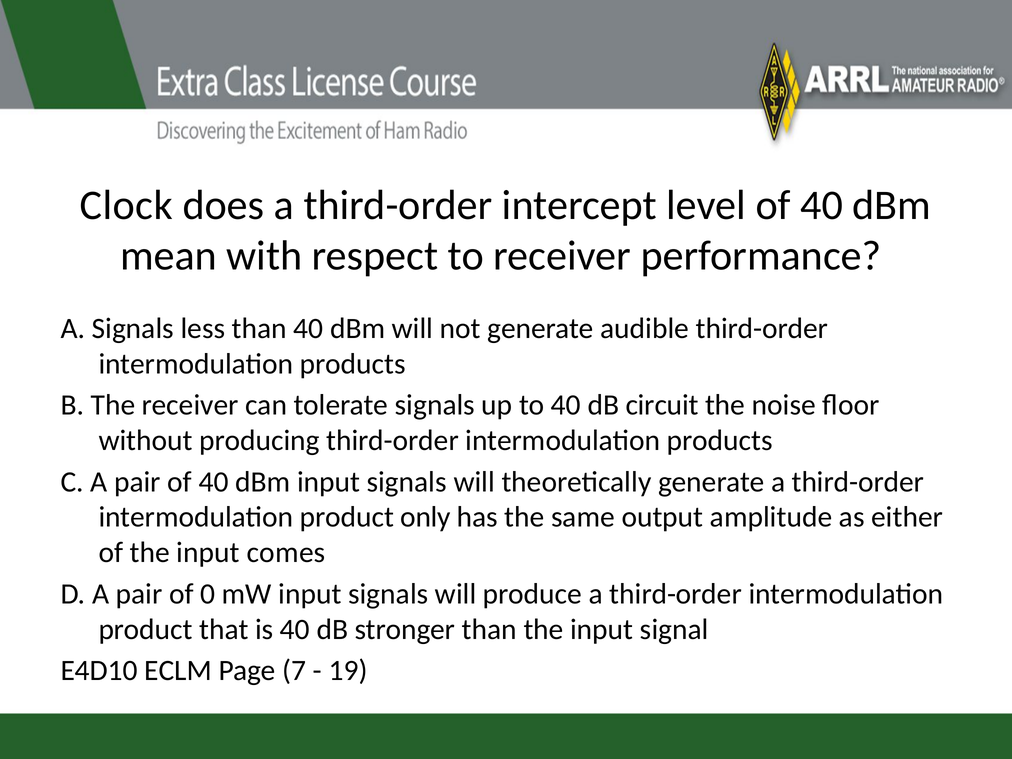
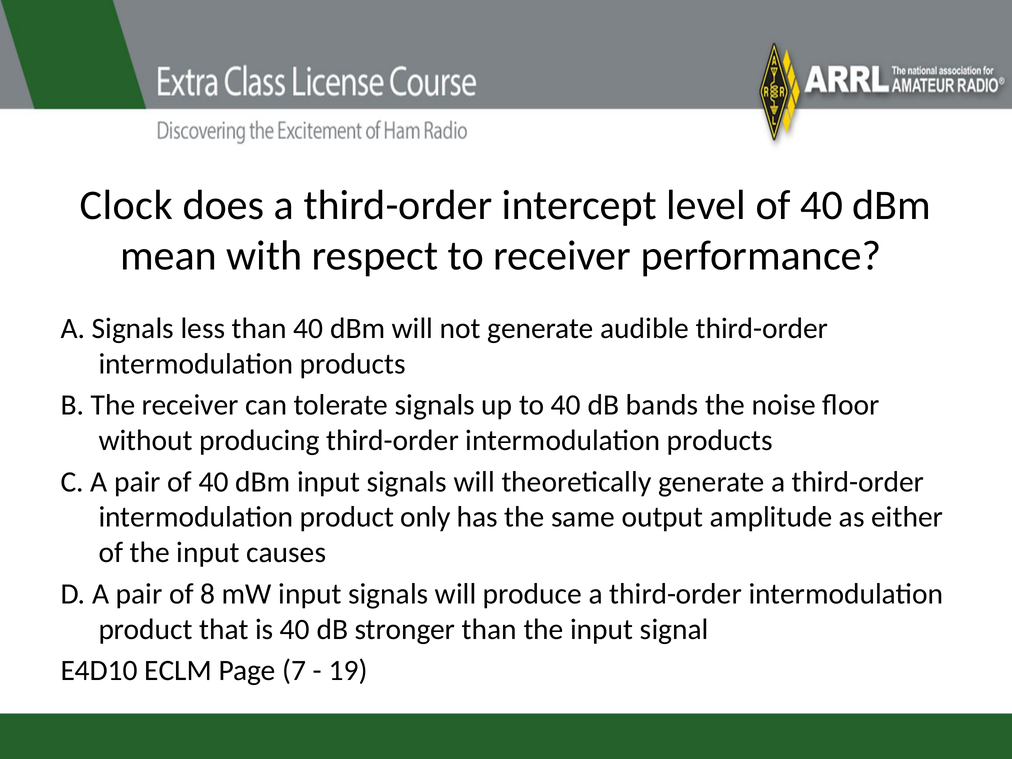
circuit: circuit -> bands (662, 405)
comes: comes -> causes (286, 553)
0: 0 -> 8 (208, 594)
